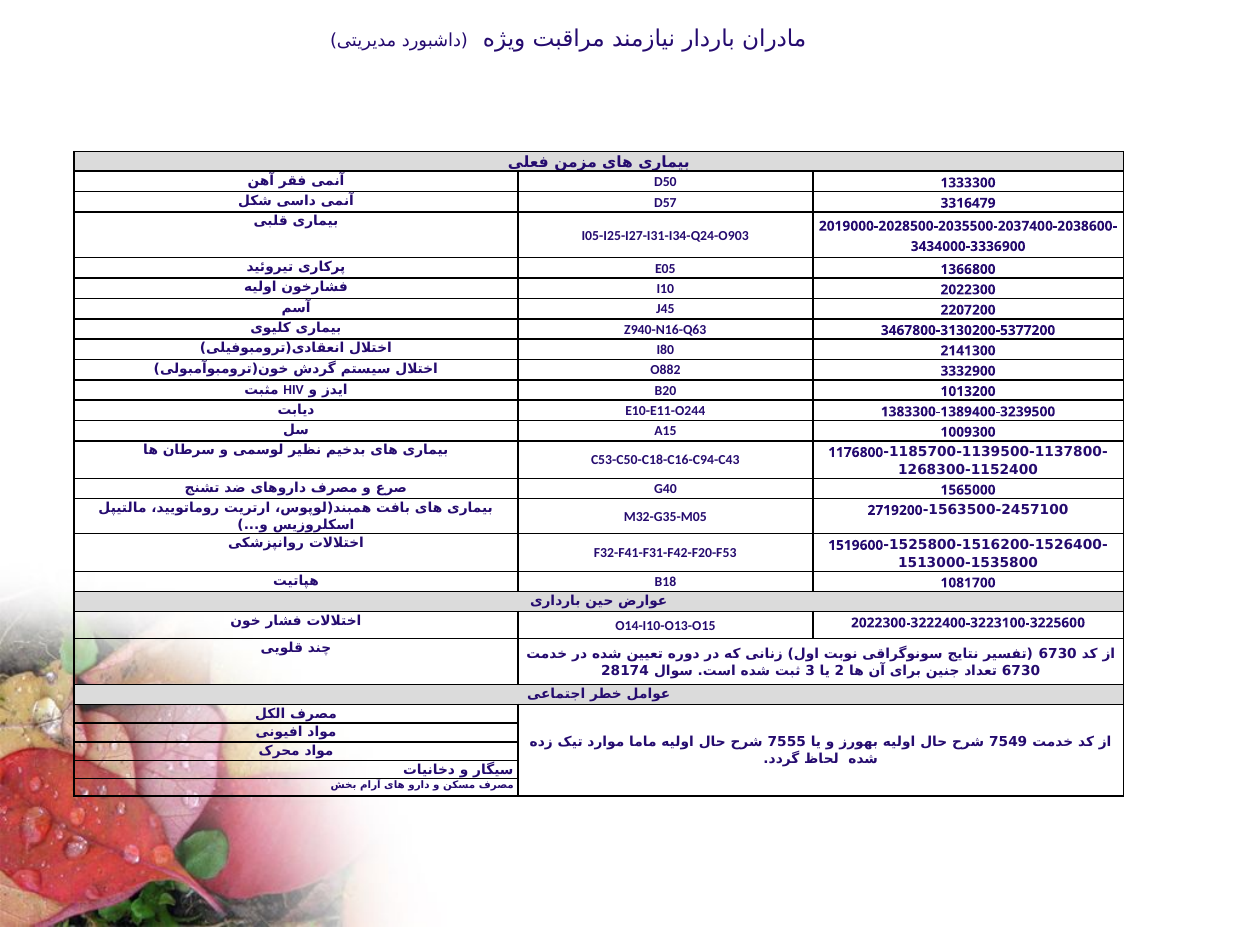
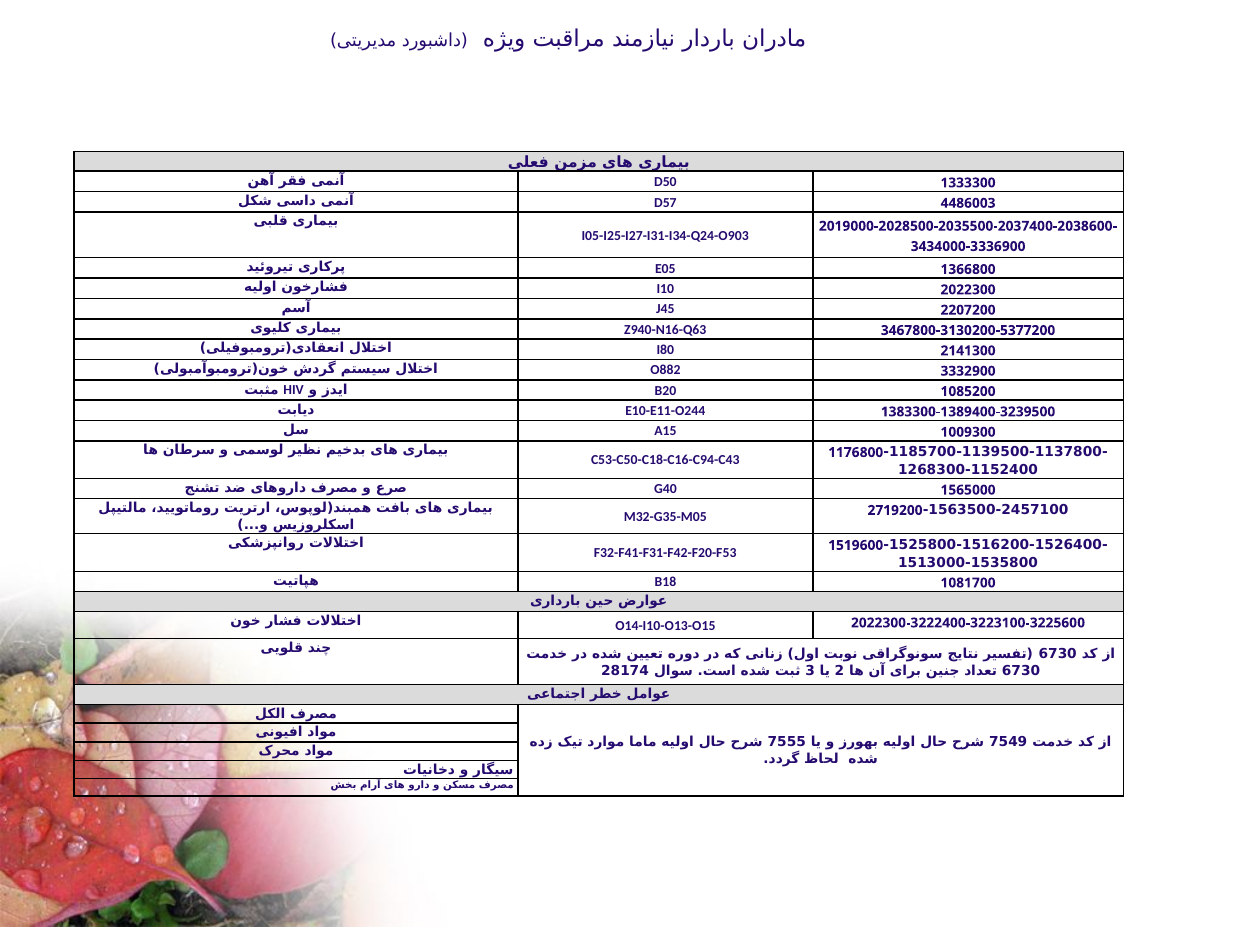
3316479: 3316479 -> 4486003 (968, 203)
1013200: 1013200 -> 1085200 (968, 392)
